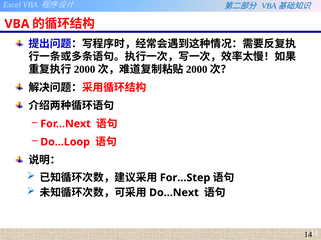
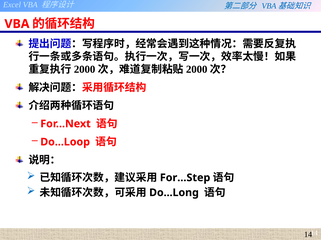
Do...Next: Do...Next -> Do...Long (174, 193)
